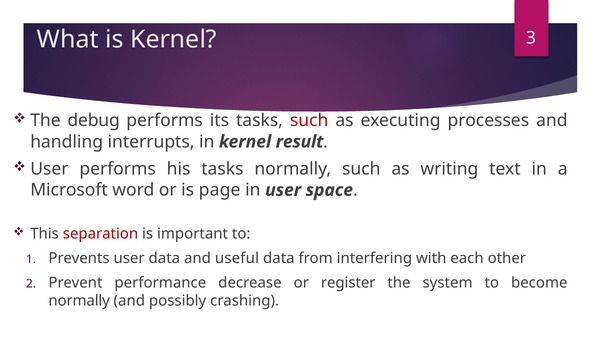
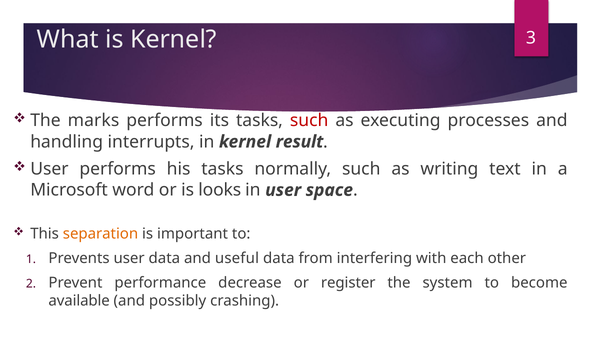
debug: debug -> marks (93, 121)
page: page -> looks (220, 190)
separation colour: red -> orange (101, 234)
normally: normally -> available (79, 301)
